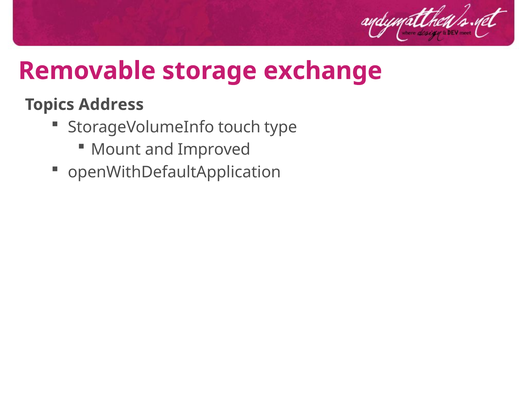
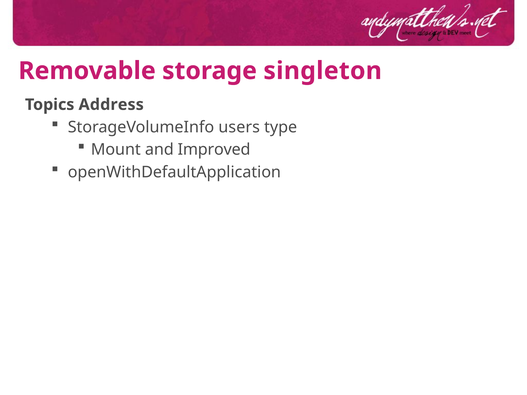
exchange: exchange -> singleton (323, 71)
touch: touch -> users (239, 127)
